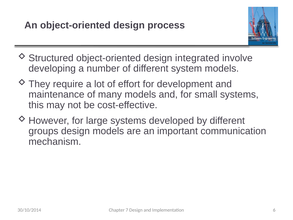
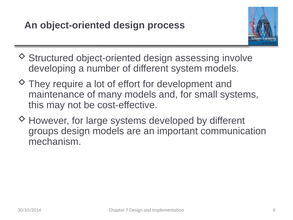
integrated: integrated -> assessing (197, 58)
